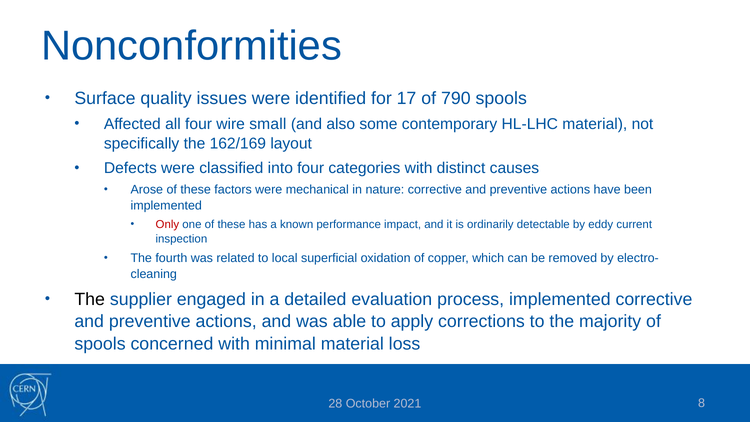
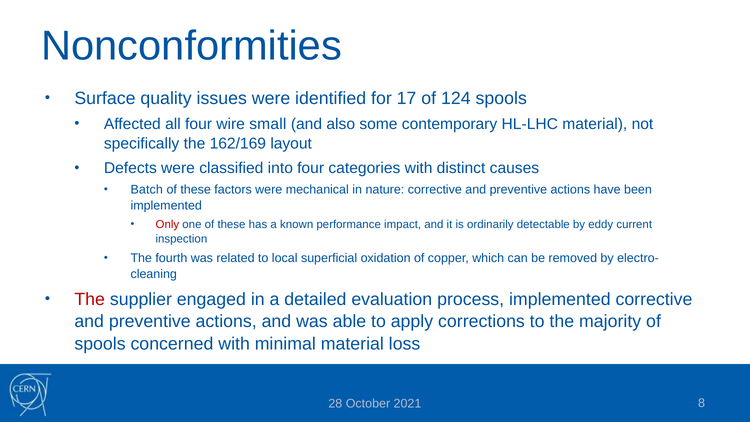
790: 790 -> 124 (456, 98)
Arose: Arose -> Batch (147, 190)
The colour: black -> red (90, 299)
